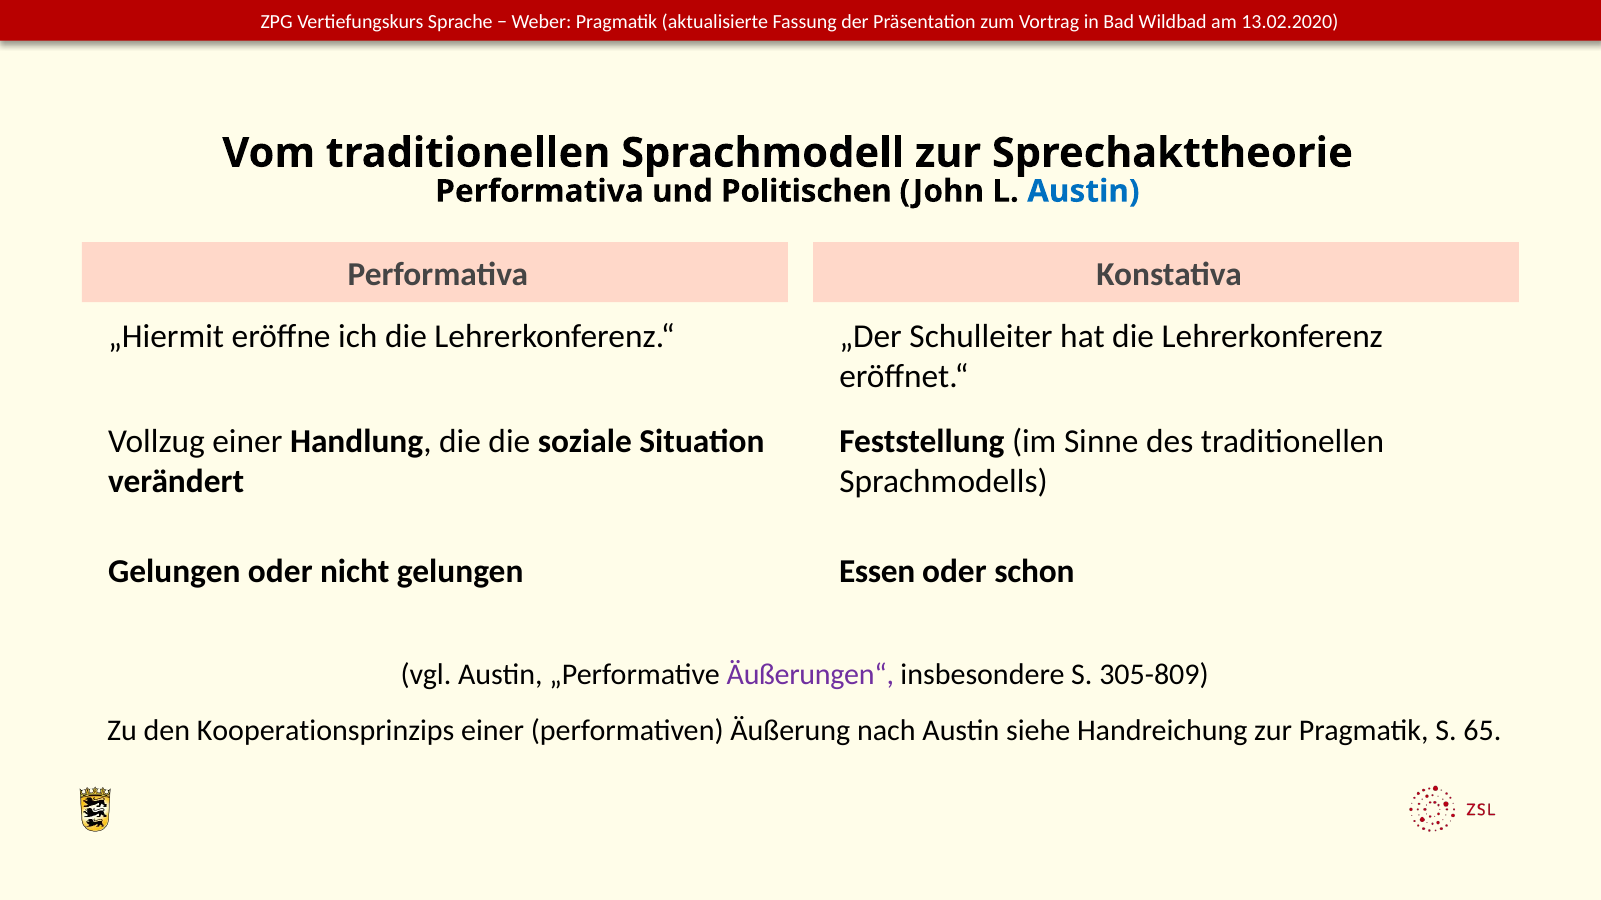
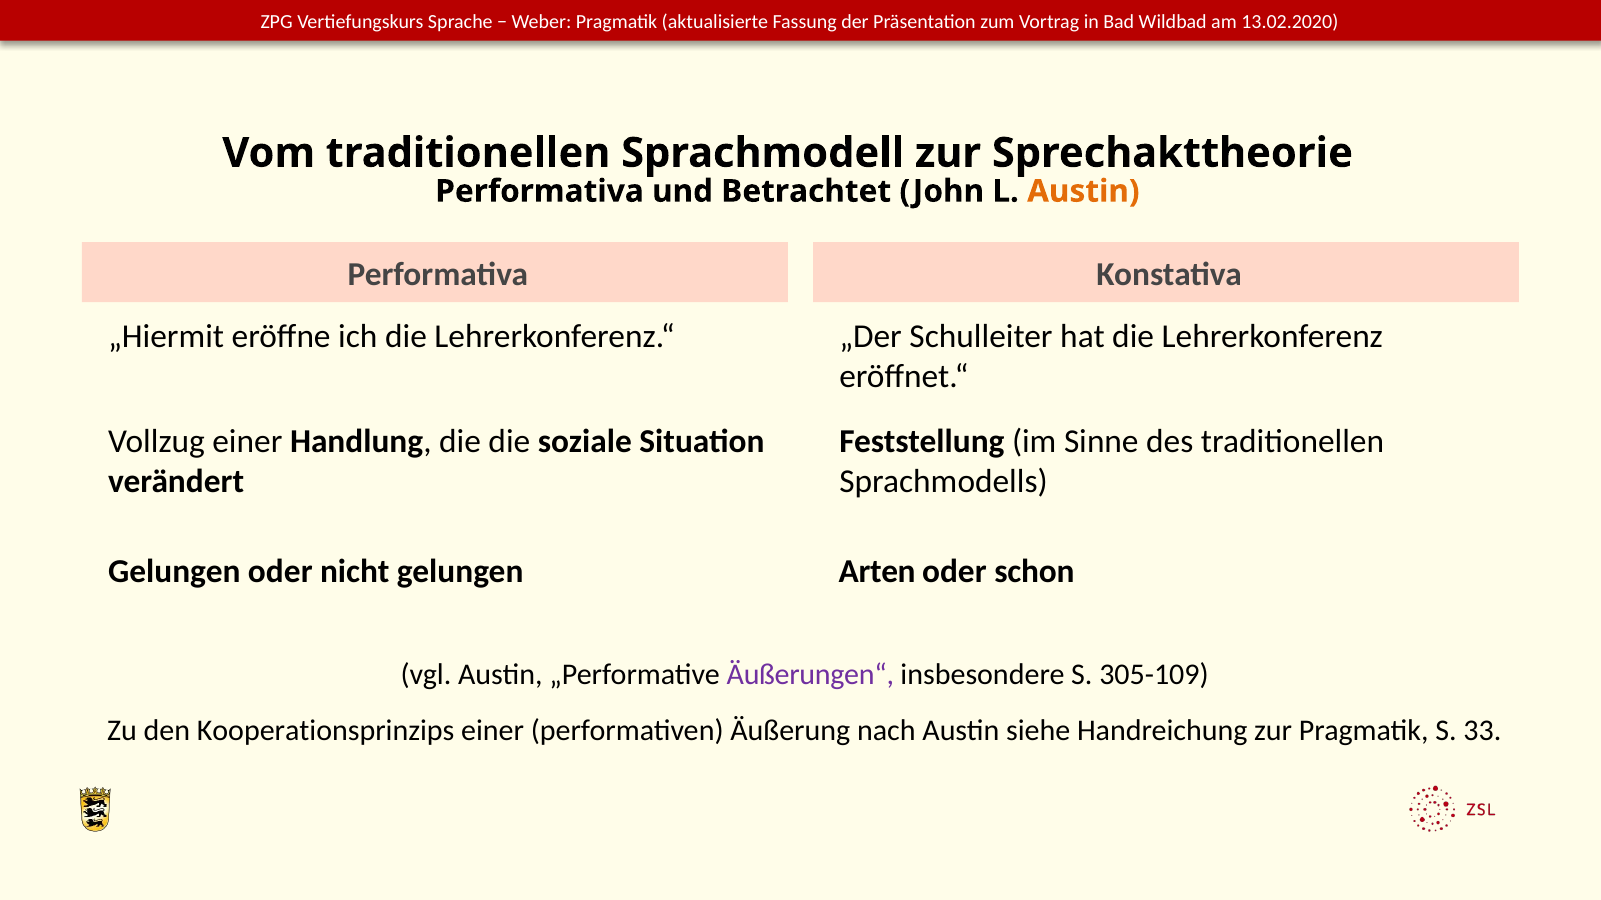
Politischen: Politischen -> Betrachtet (806, 191)
Austin colour: blue -> orange (1083, 191)
Essen: Essen -> Arten (877, 572)
305-809: 305-809 -> 305-109 (1154, 675)
65: 65 -> 33 (1482, 731)
